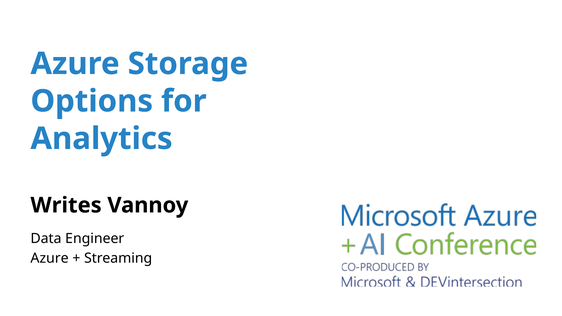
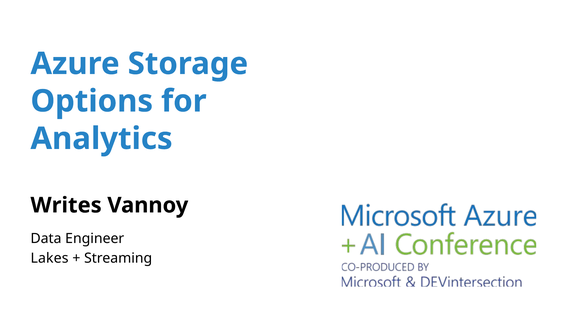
Azure: Azure -> Lakes (50, 258)
